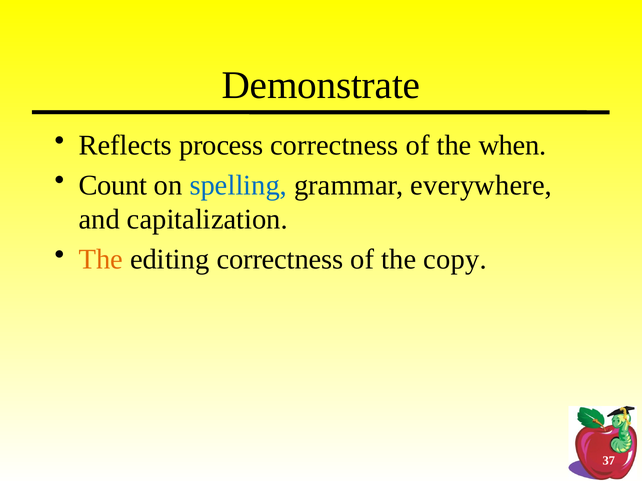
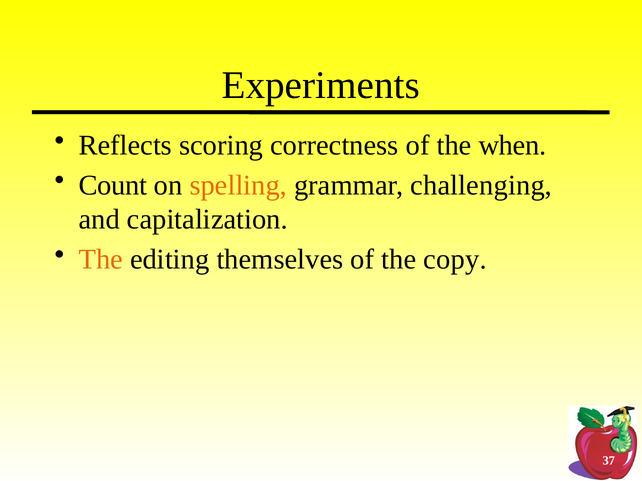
Demonstrate: Demonstrate -> Experiments (321, 86)
process: process -> scoring (221, 145)
spelling colour: blue -> orange (238, 185)
everywhere: everywhere -> challenging (481, 185)
editing correctness: correctness -> themselves (280, 260)
